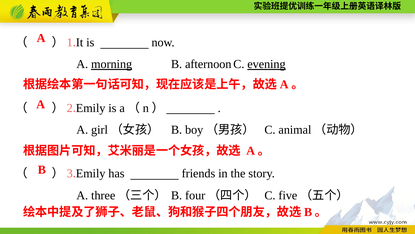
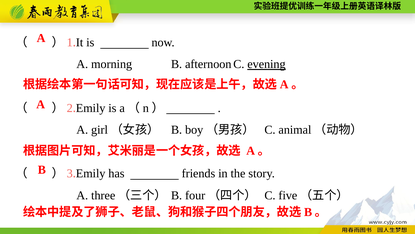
morning underline: present -> none (112, 64)
